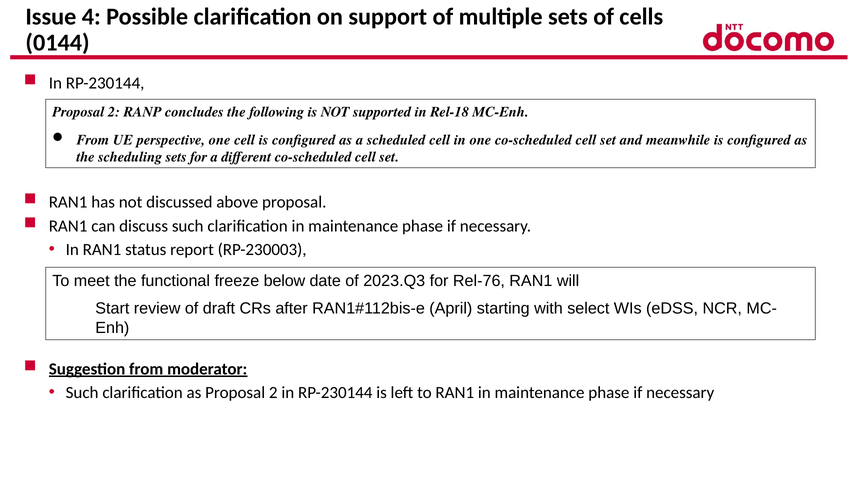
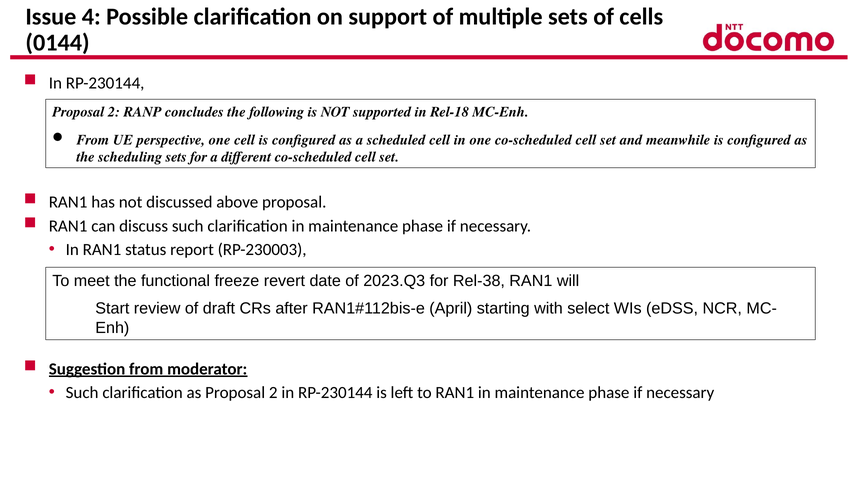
below: below -> revert (284, 281)
Rel-76: Rel-76 -> Rel-38 (479, 281)
